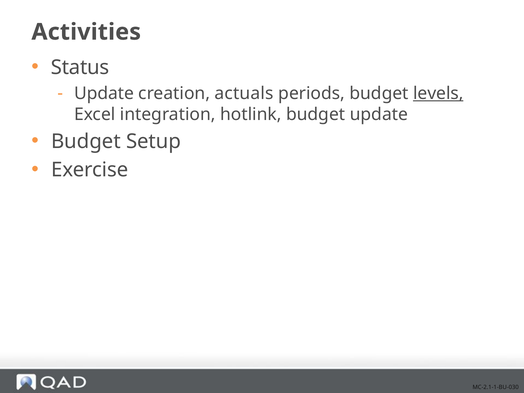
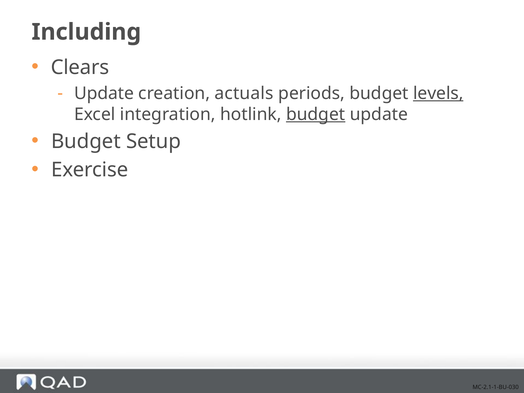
Activities: Activities -> Including (86, 32)
Status: Status -> Clears (80, 67)
budget underline: none -> present (316, 114)
